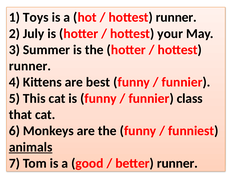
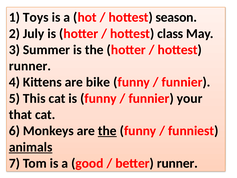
runner: runner -> season (176, 17)
your: your -> class (170, 34)
best: best -> bike (98, 82)
class: class -> your (190, 98)
the underline: none -> present (107, 131)
